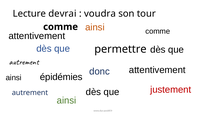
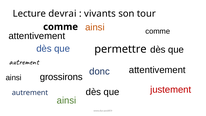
voudra: voudra -> vivants (100, 14)
épidémies: épidémies -> grossirons (61, 77)
